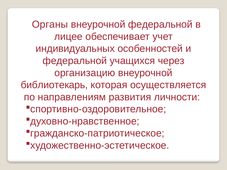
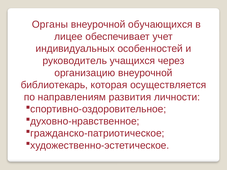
внеурочной федеральной: федеральной -> обучающихся (160, 25)
федеральной: федеральной -> руководитель (75, 61)
